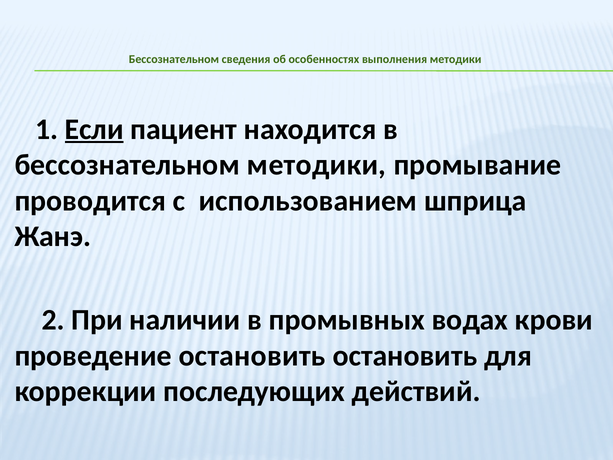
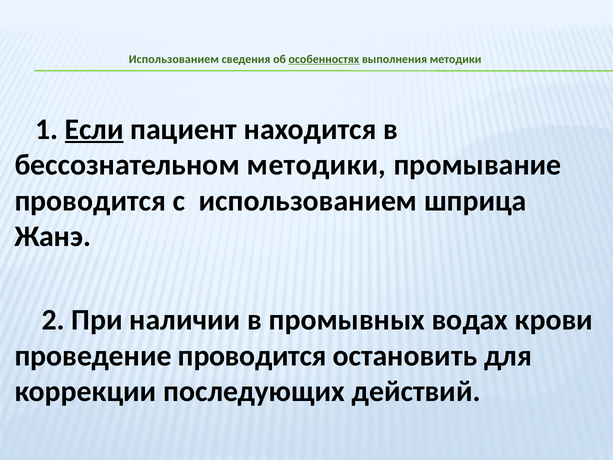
Бессознательном: Бессознательном -> Использованием (174, 59)
особенностях underline: none -> present (324, 59)
проведение остановить: остановить -> проводится (252, 356)
